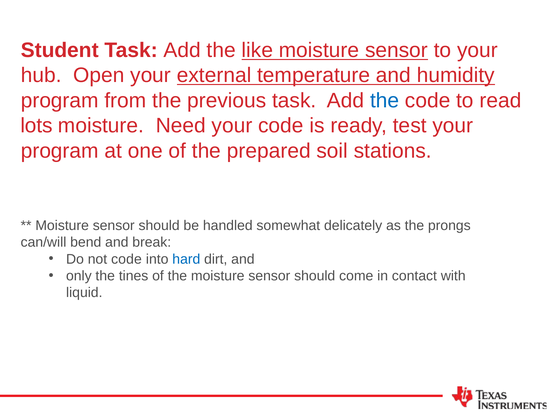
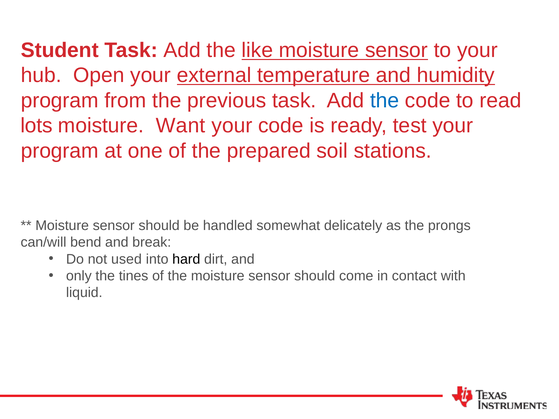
Need: Need -> Want (181, 126)
not code: code -> used (126, 259)
hard colour: blue -> black (186, 259)
